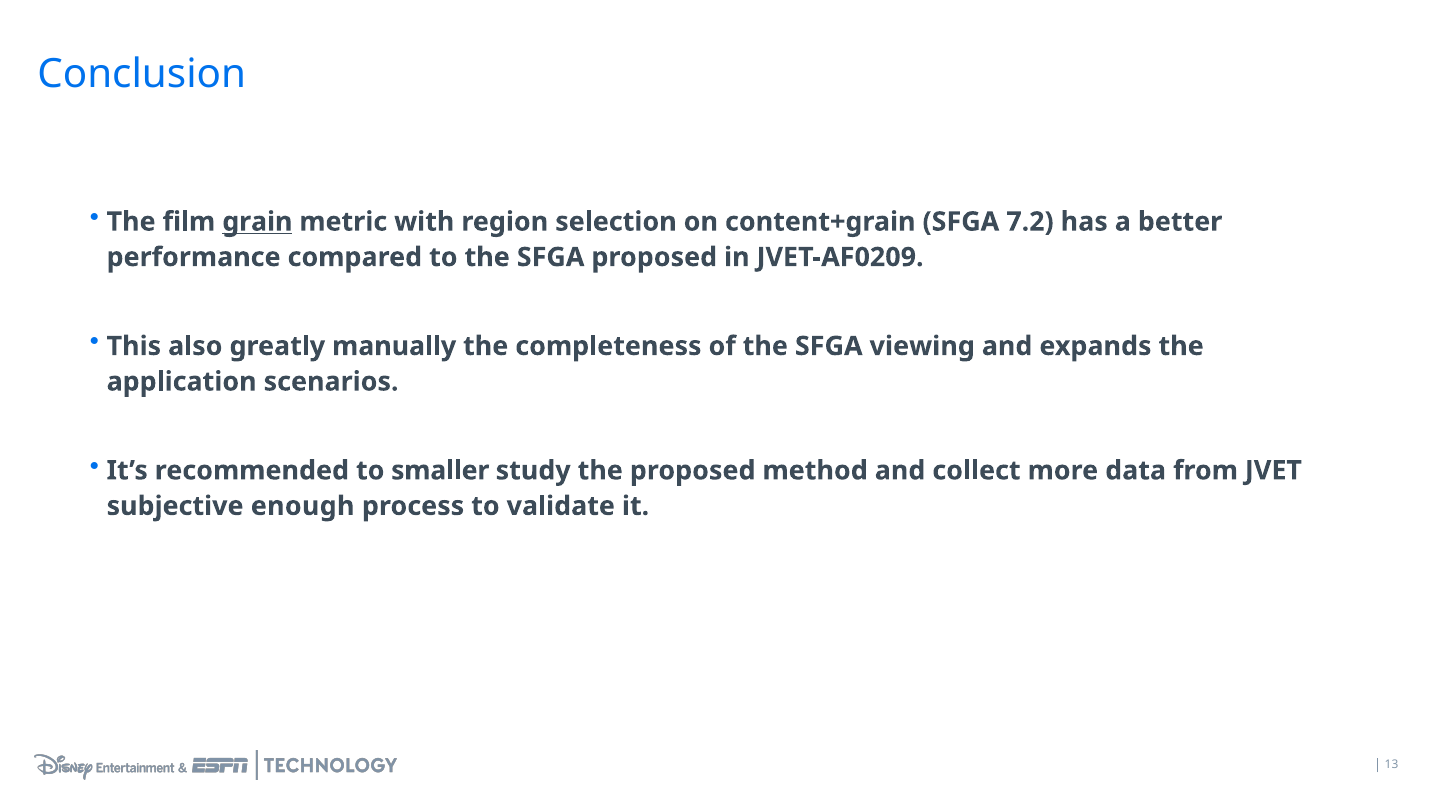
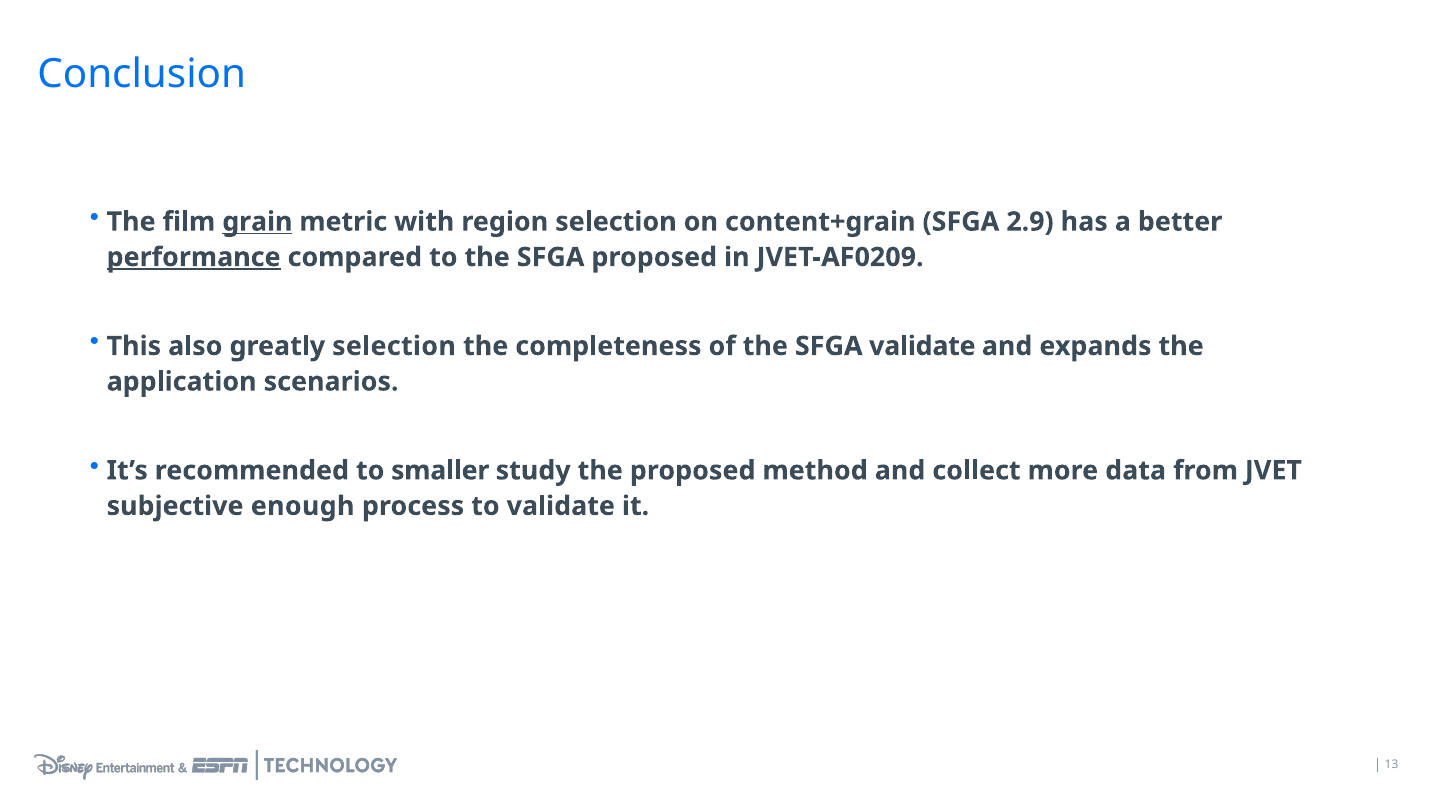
7.2: 7.2 -> 2.9 (1030, 222)
performance underline: none -> present (194, 257)
greatly manually: manually -> selection (394, 346)
SFGA viewing: viewing -> validate (922, 346)
